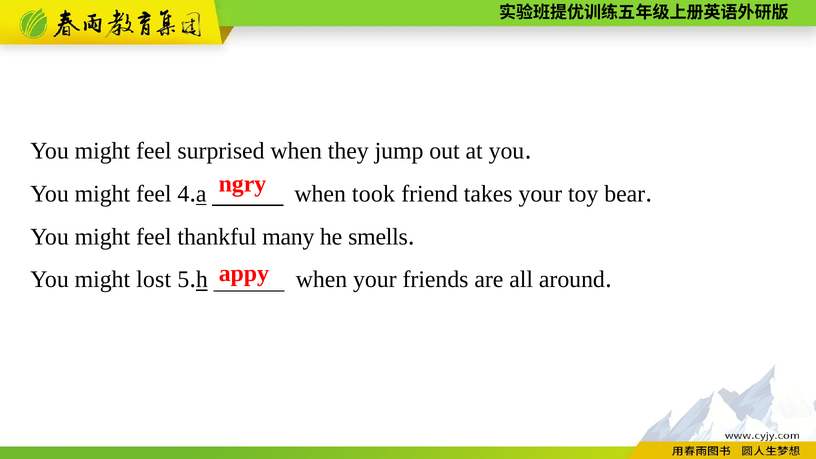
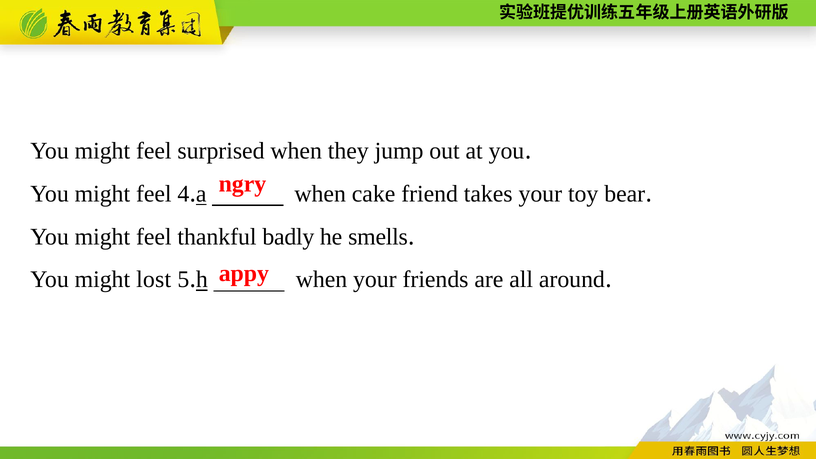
took: took -> cake (374, 194)
many: many -> badly (288, 237)
